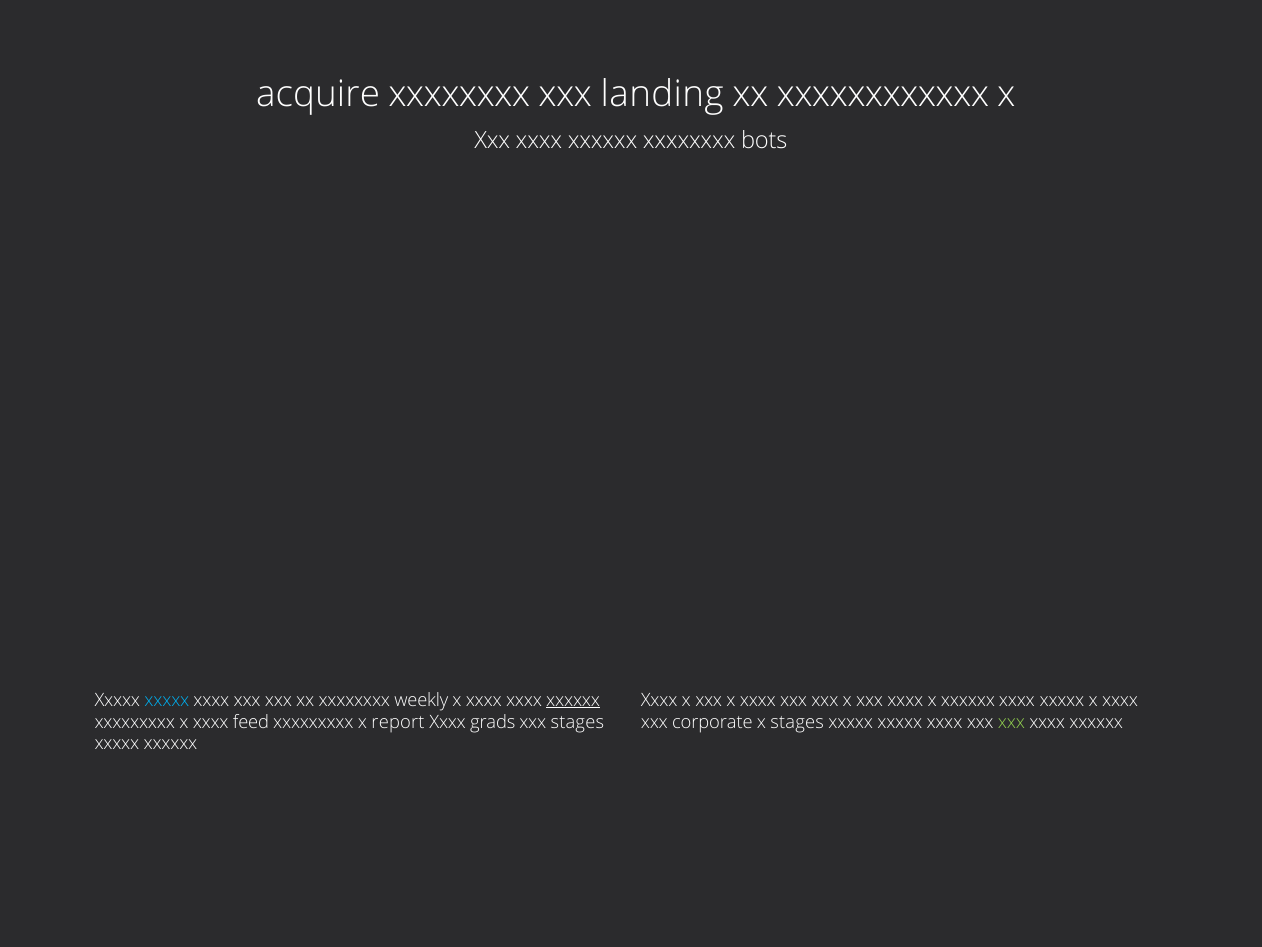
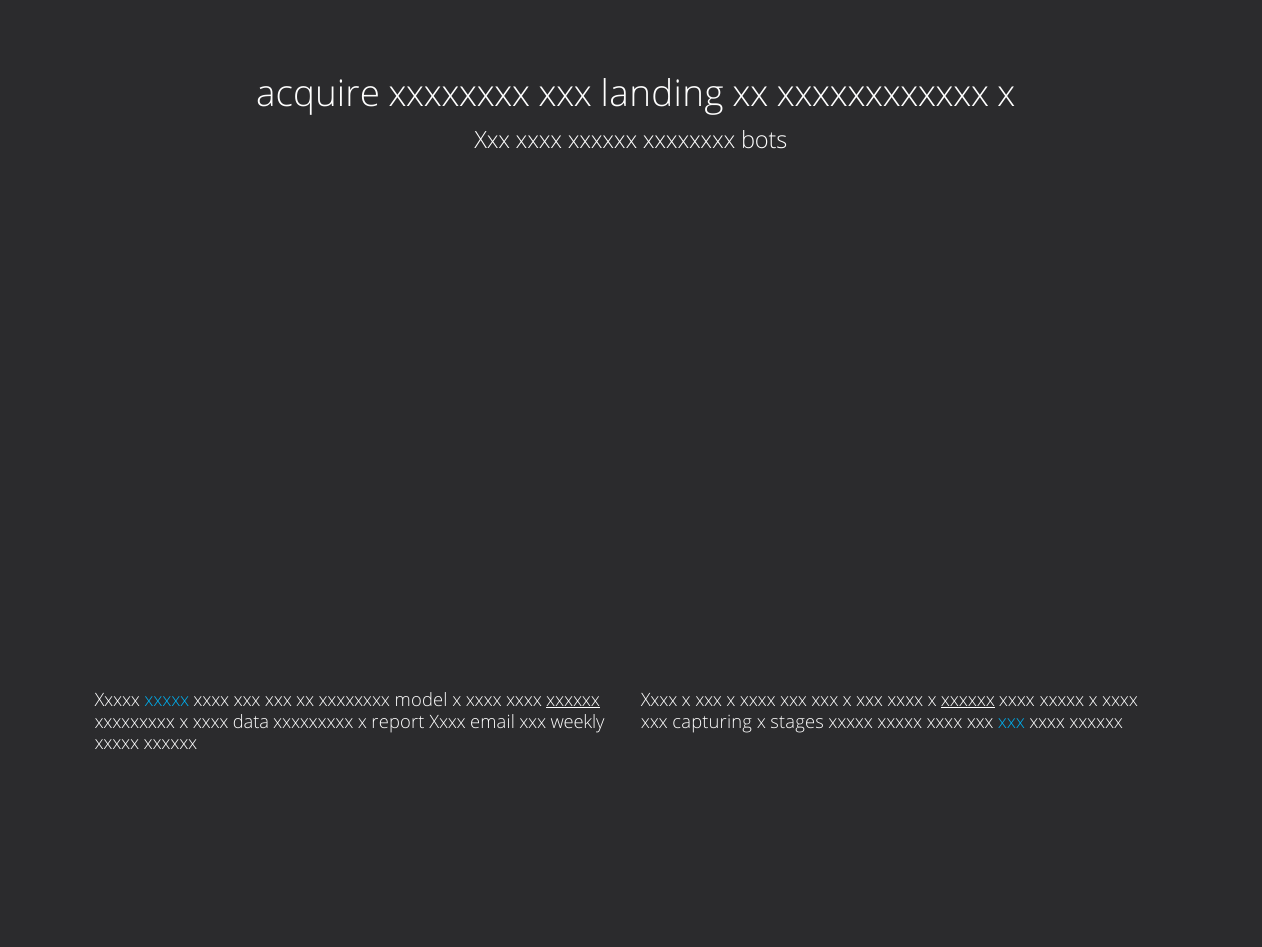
weekly: weekly -> model (421, 700)
xxxxxx underline: none -> present (968, 700)
feed: feed -> data (251, 722)
grads: grads -> email (493, 722)
xxx stages: stages -> weekly (577, 722)
corporate: corporate -> capturing (712, 722)
xxx colour: light green -> light blue (1011, 722)
